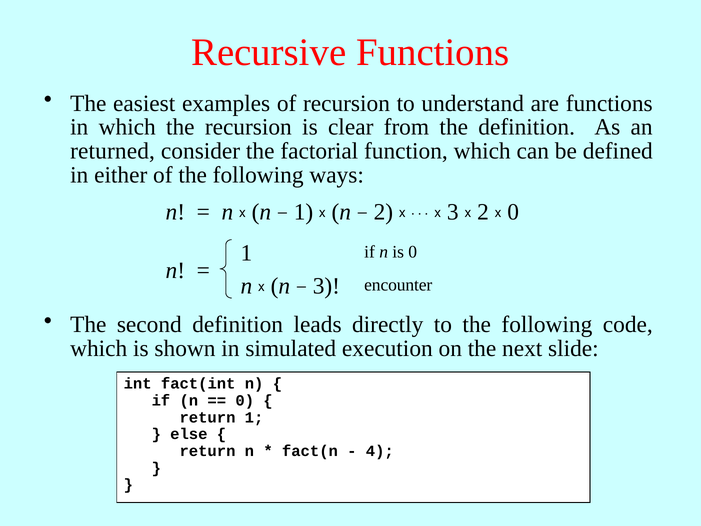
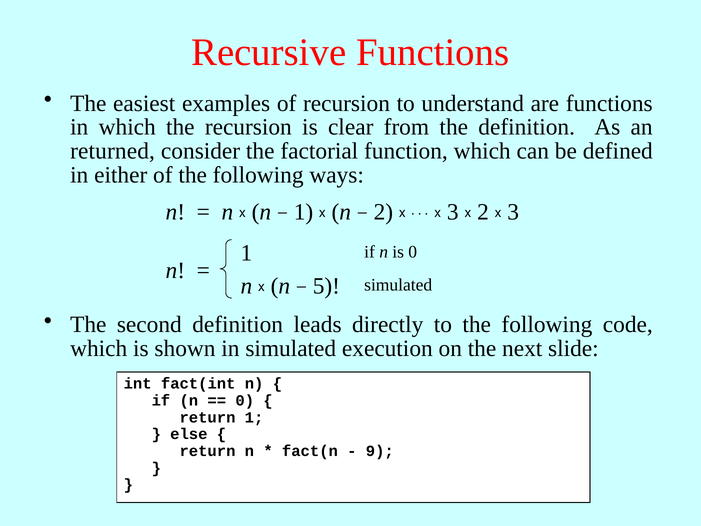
2 x 0: 0 -> 3 (513, 212)
3: 3 -> 5 (326, 286)
encounter: encounter -> simulated (398, 285)
4: 4 -> 9 (380, 451)
